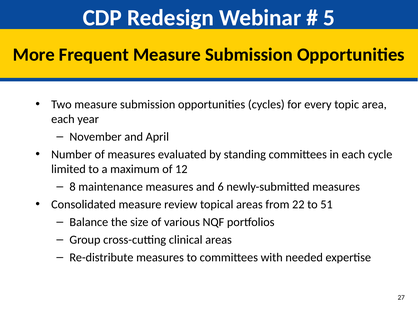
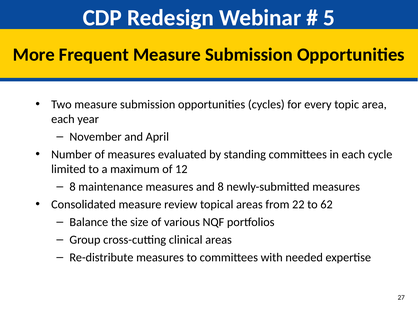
and 6: 6 -> 8 (221, 186)
51: 51 -> 62 (327, 204)
